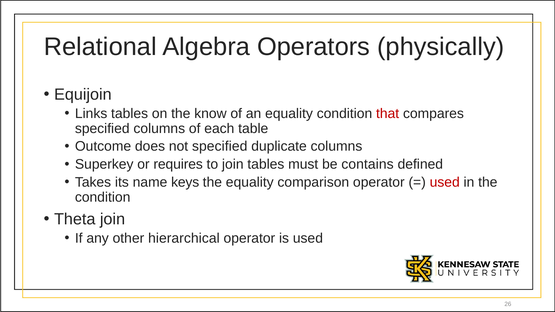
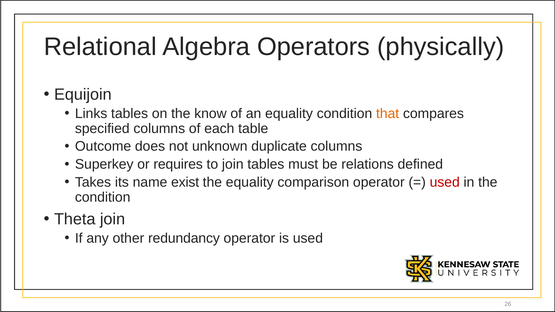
that colour: red -> orange (388, 114)
not specified: specified -> unknown (220, 147)
contains: contains -> relations (368, 164)
keys: keys -> exist (185, 182)
hierarchical: hierarchical -> redundancy (184, 238)
